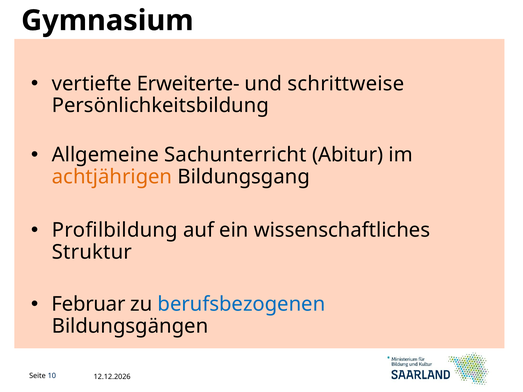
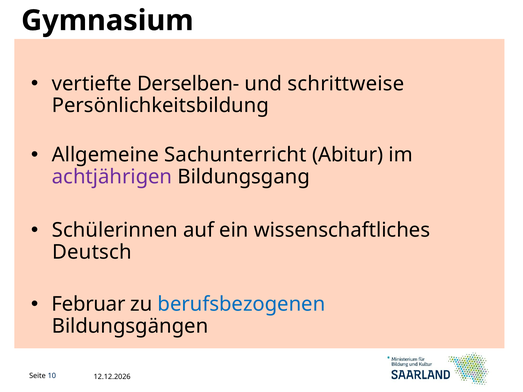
Erweiterte-: Erweiterte- -> Derselben- (188, 84)
achtjährigen colour: orange -> purple (112, 177)
Profilbildung: Profilbildung -> Schülerinnen (115, 230)
Struktur: Struktur -> Deutsch (92, 252)
